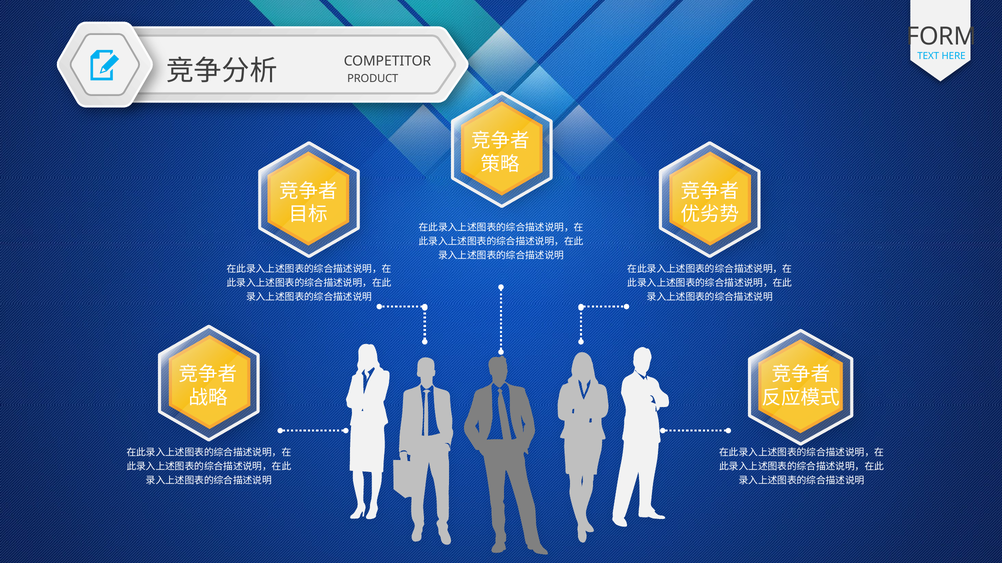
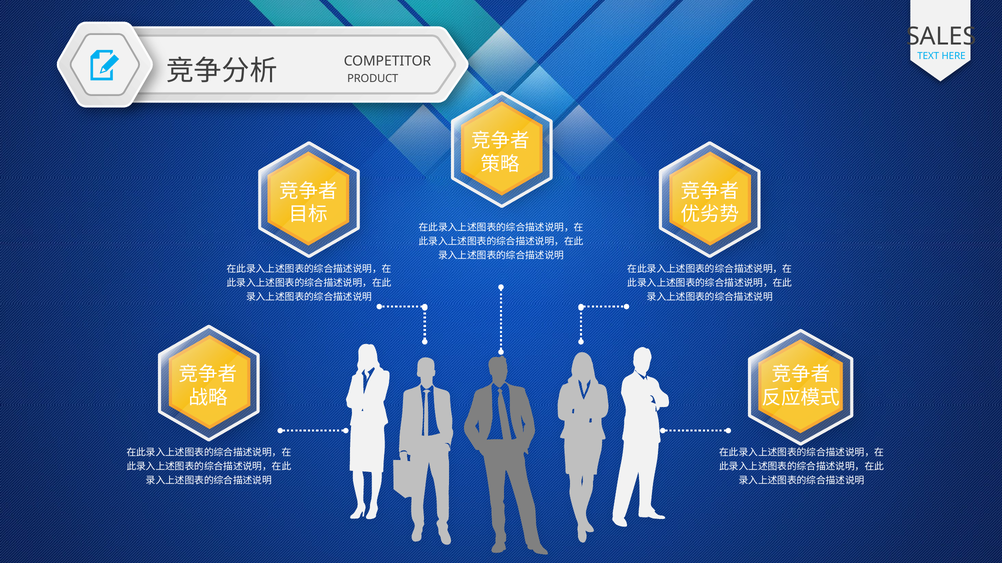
FORM: FORM -> SALES (941, 36)
